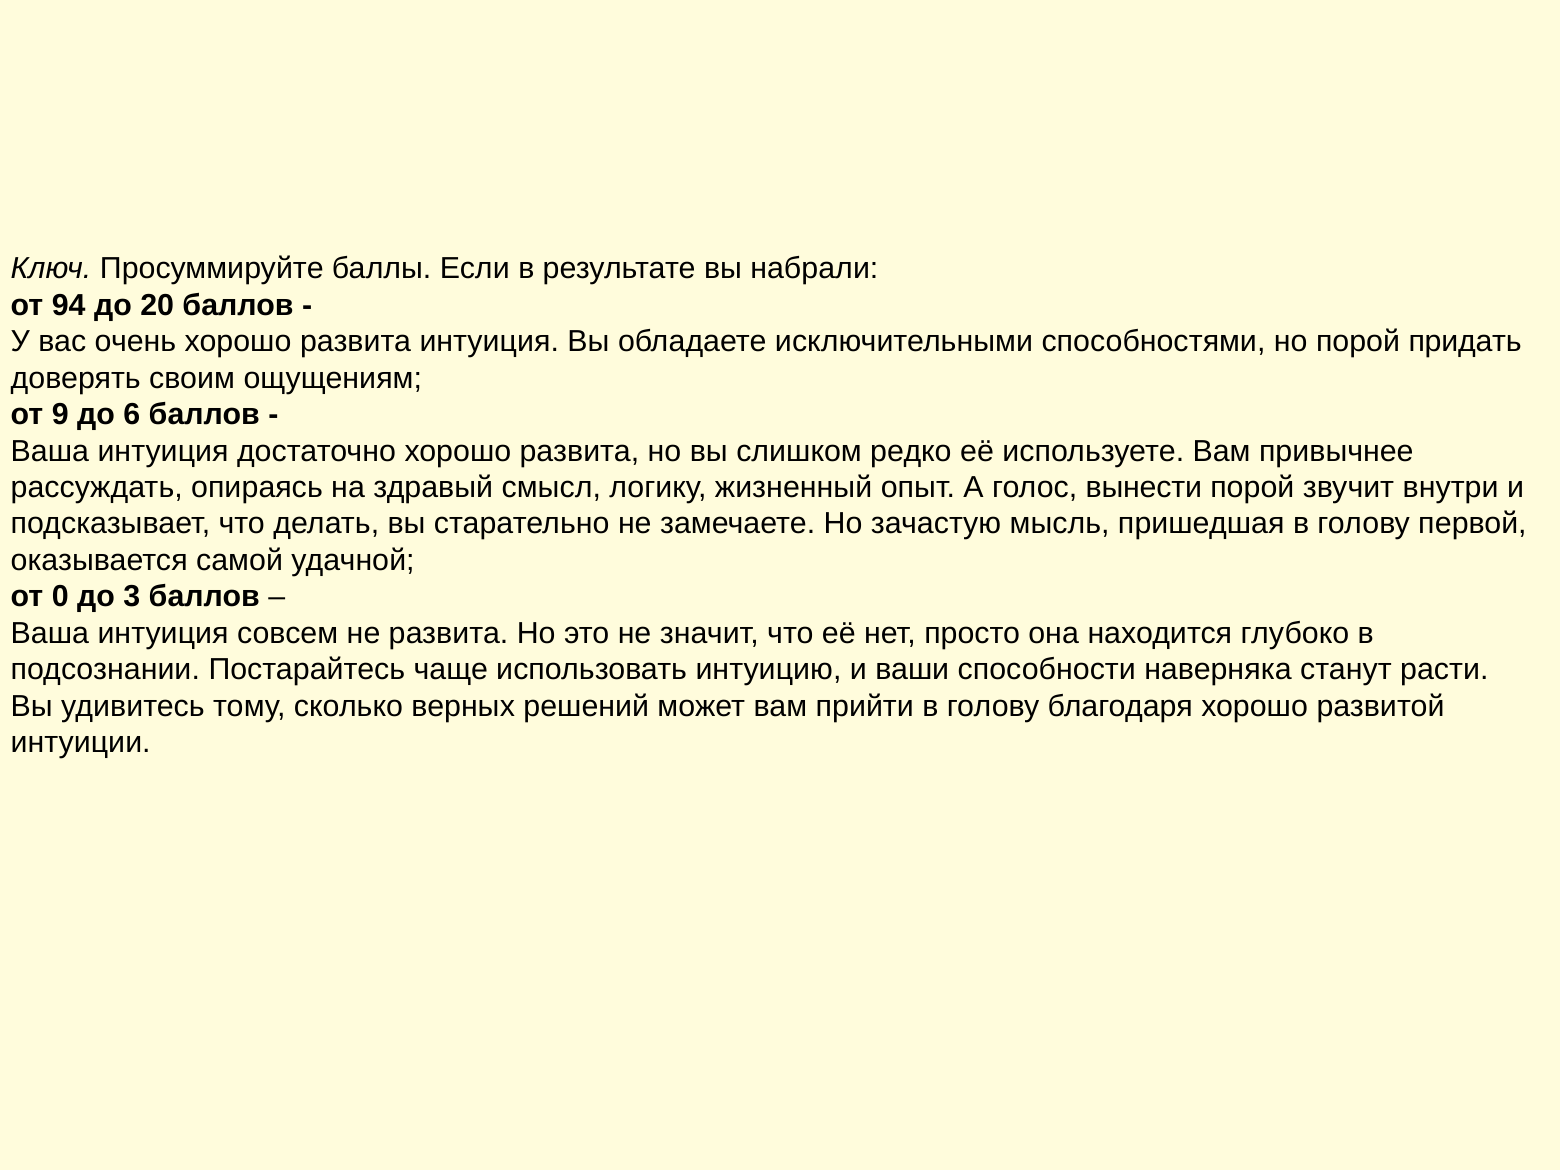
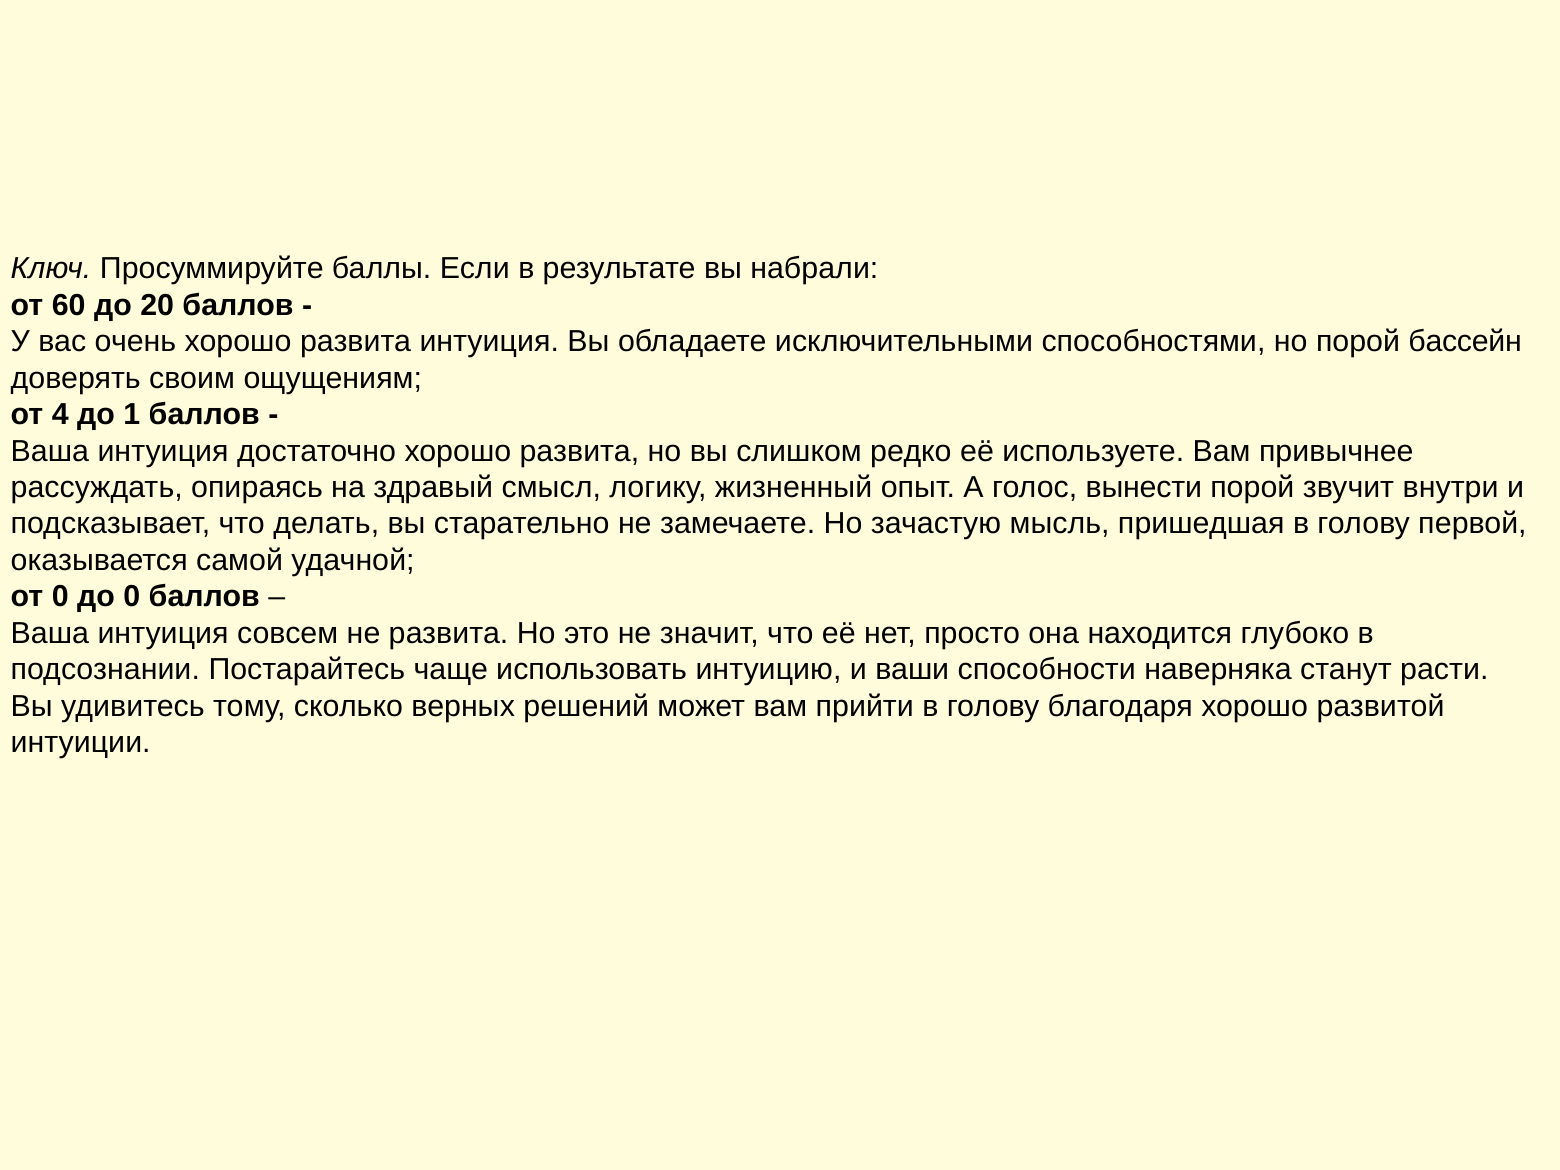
94: 94 -> 60 (69, 305)
придать: придать -> бассейн (1465, 342)
9: 9 -> 4 (60, 415)
6: 6 -> 1 (132, 415)
до 3: 3 -> 0 (132, 597)
